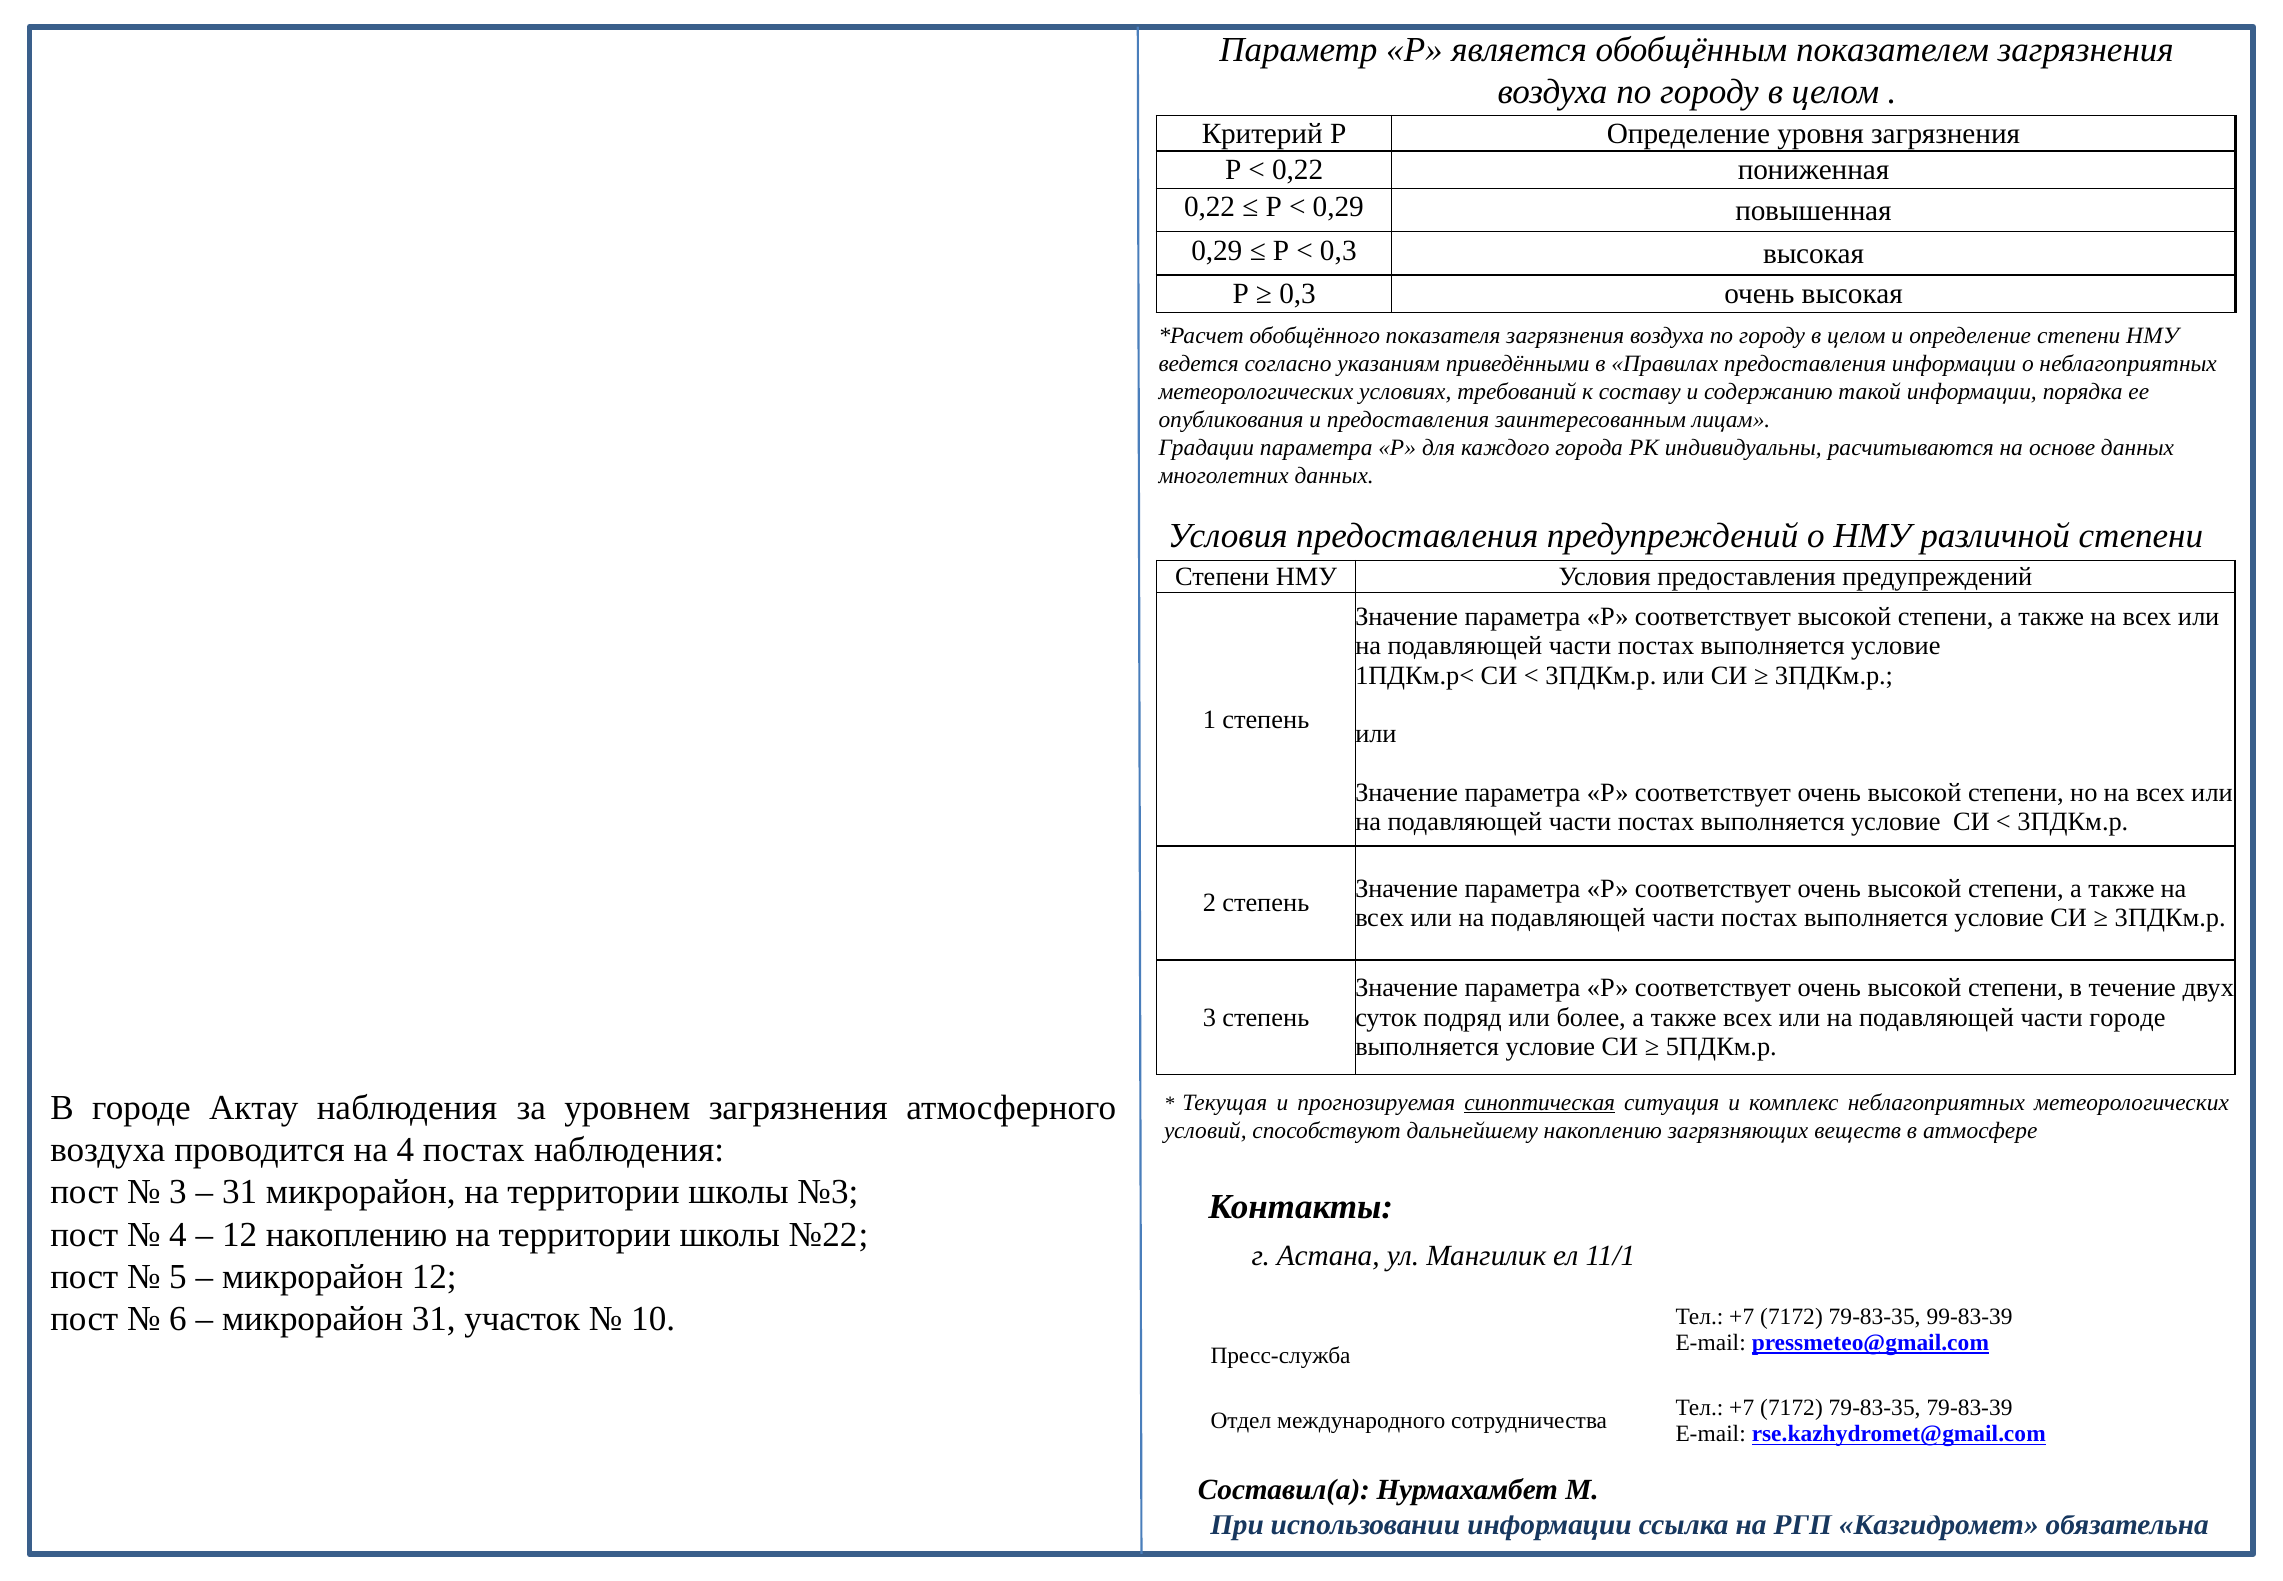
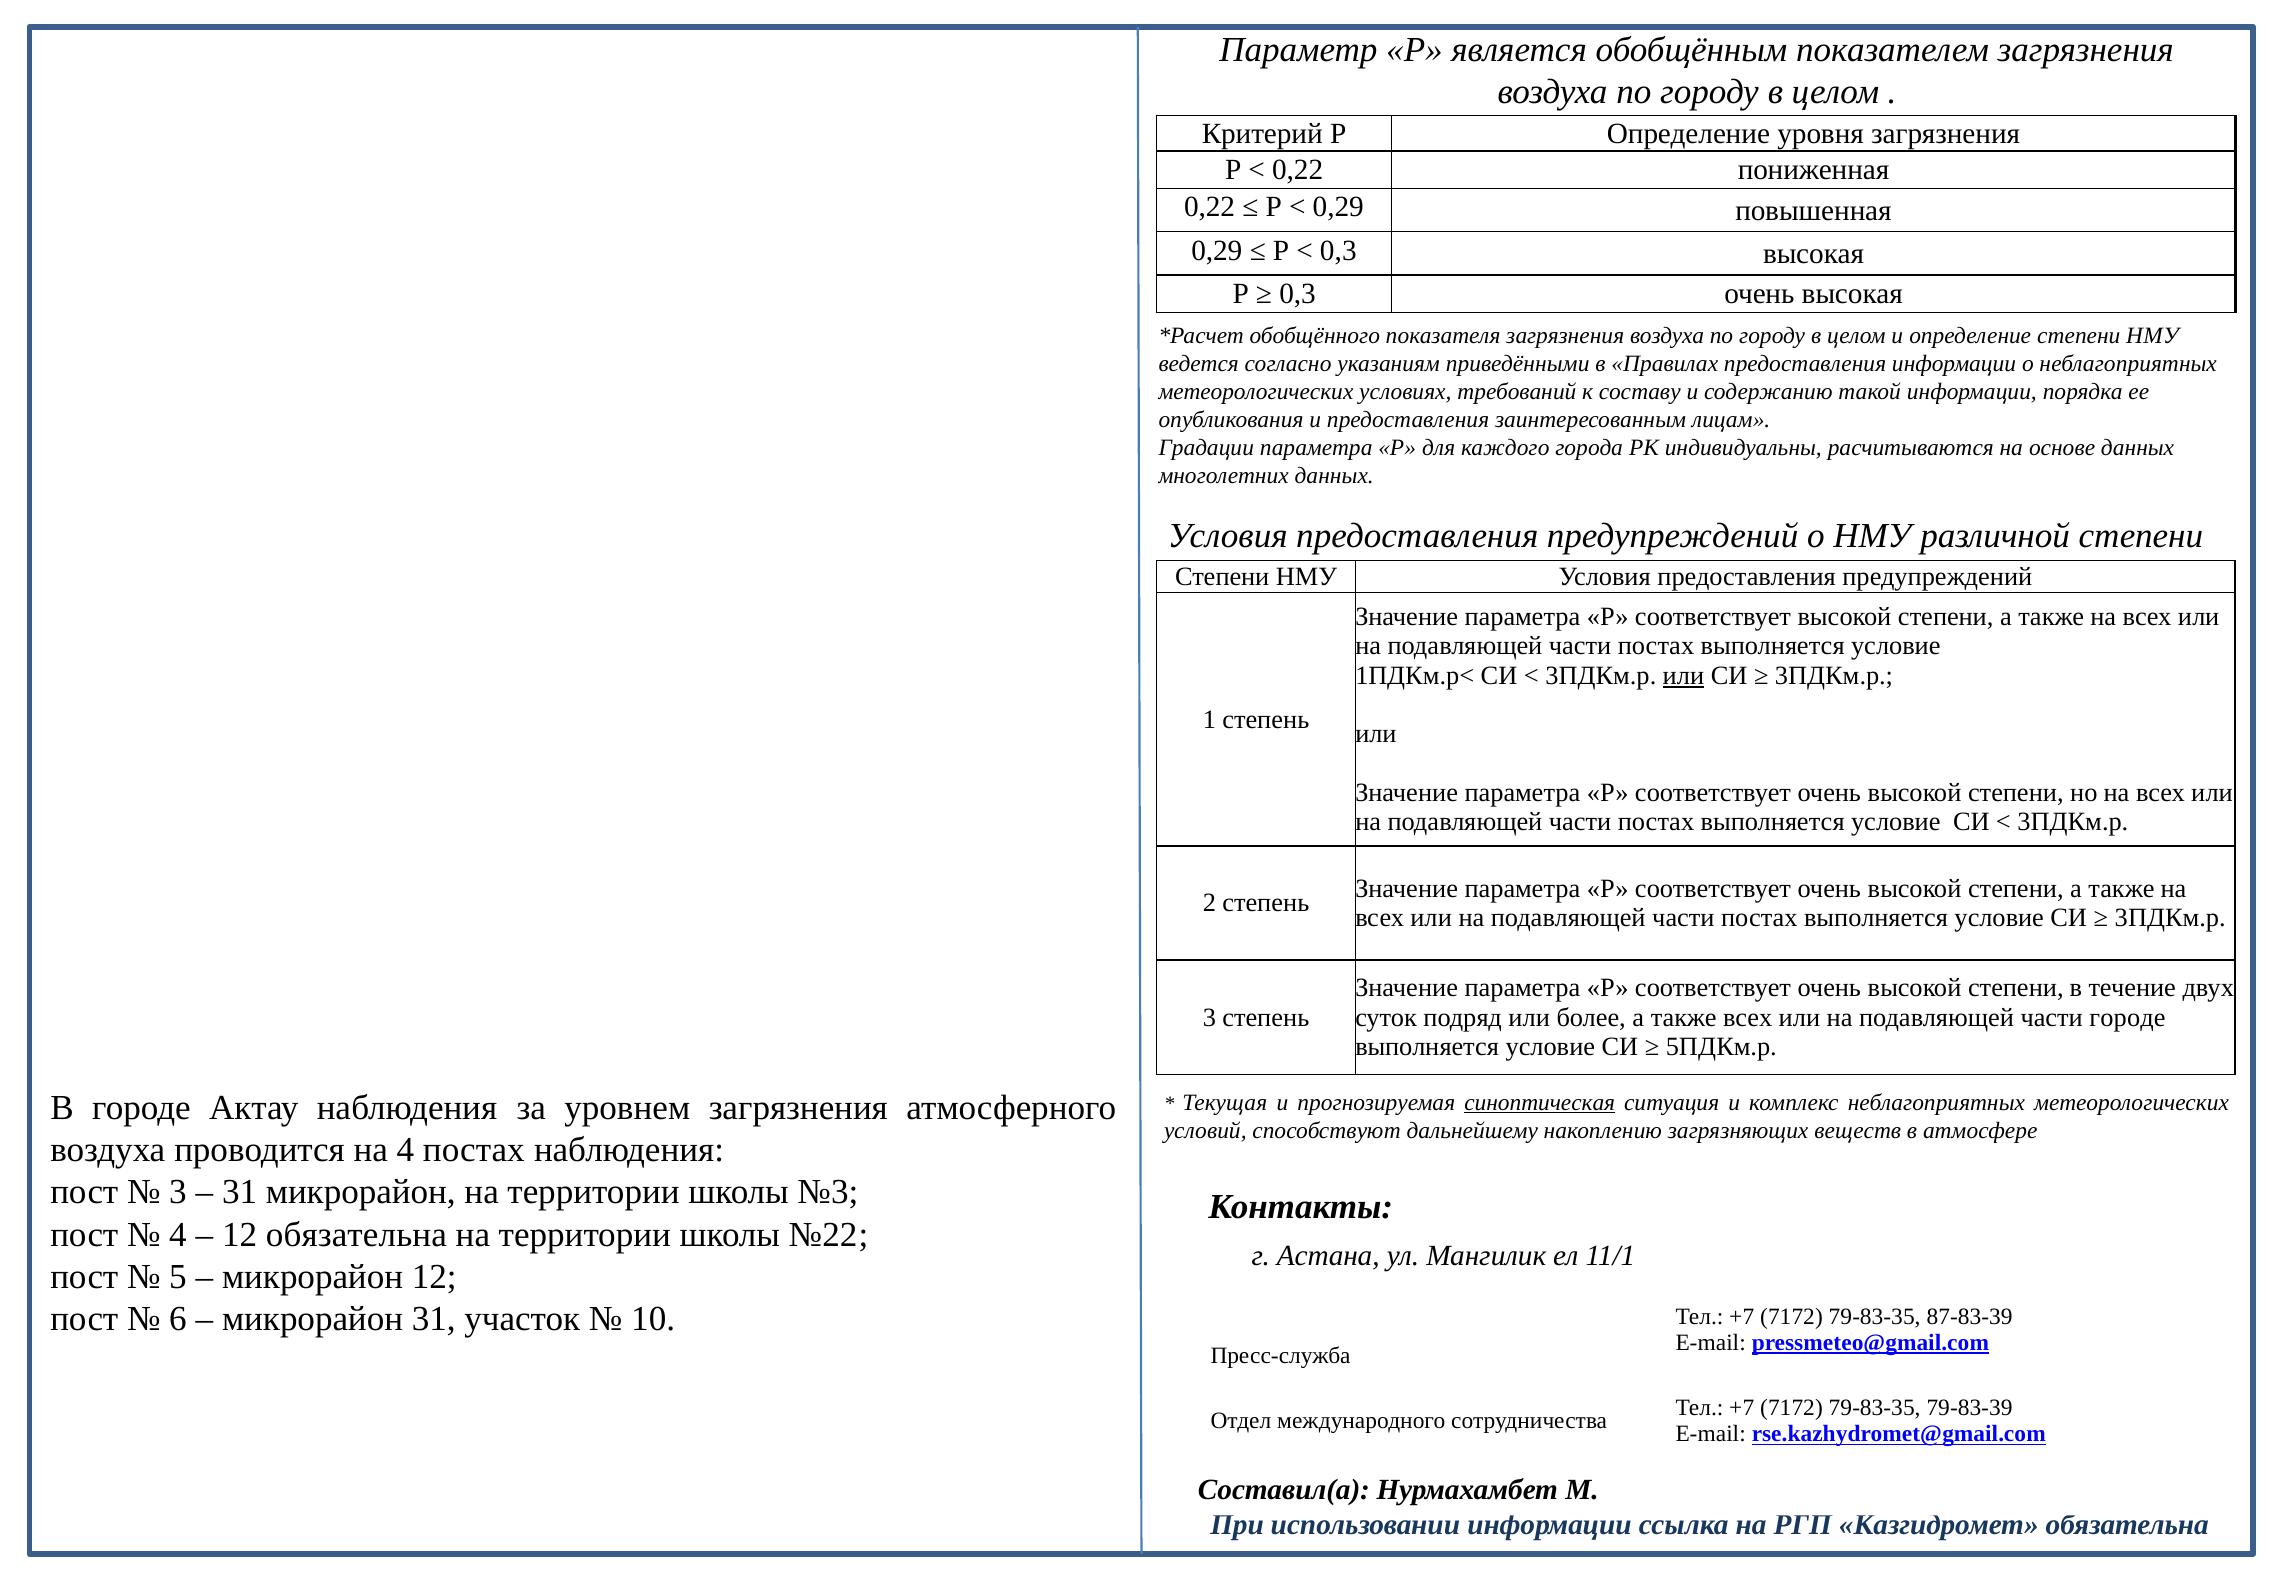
или underline: none -> present (1683, 675)
12 накоплению: накоплению -> обязательна (356, 1234)
99-83-39: 99-83-39 -> 87-83-39 (1970, 1316)
